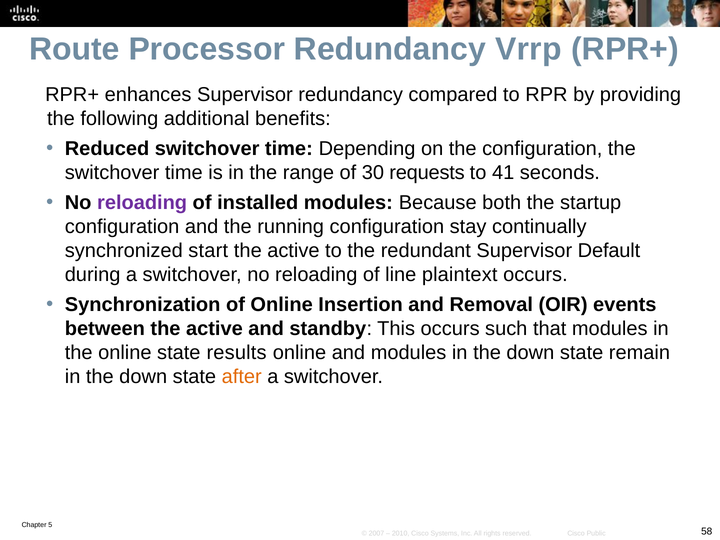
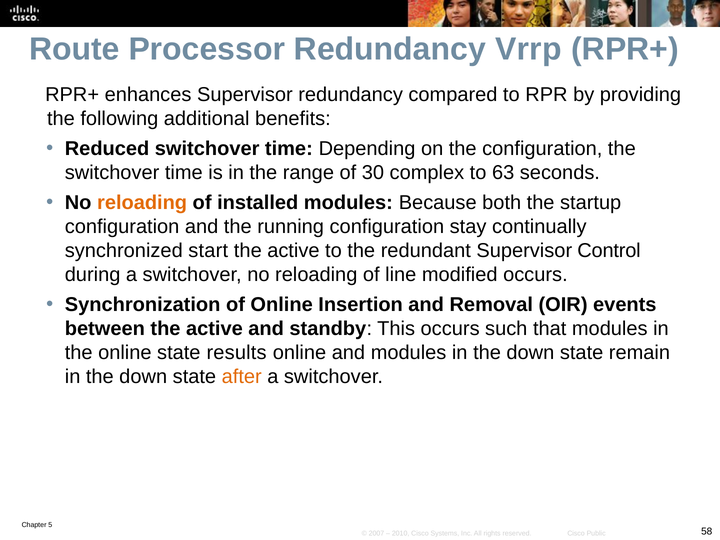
requests: requests -> complex (427, 173)
41: 41 -> 63 (503, 173)
reloading colour: purple -> orange (142, 203)
Default: Default -> Control (609, 251)
plaintext: plaintext -> modified (460, 275)
